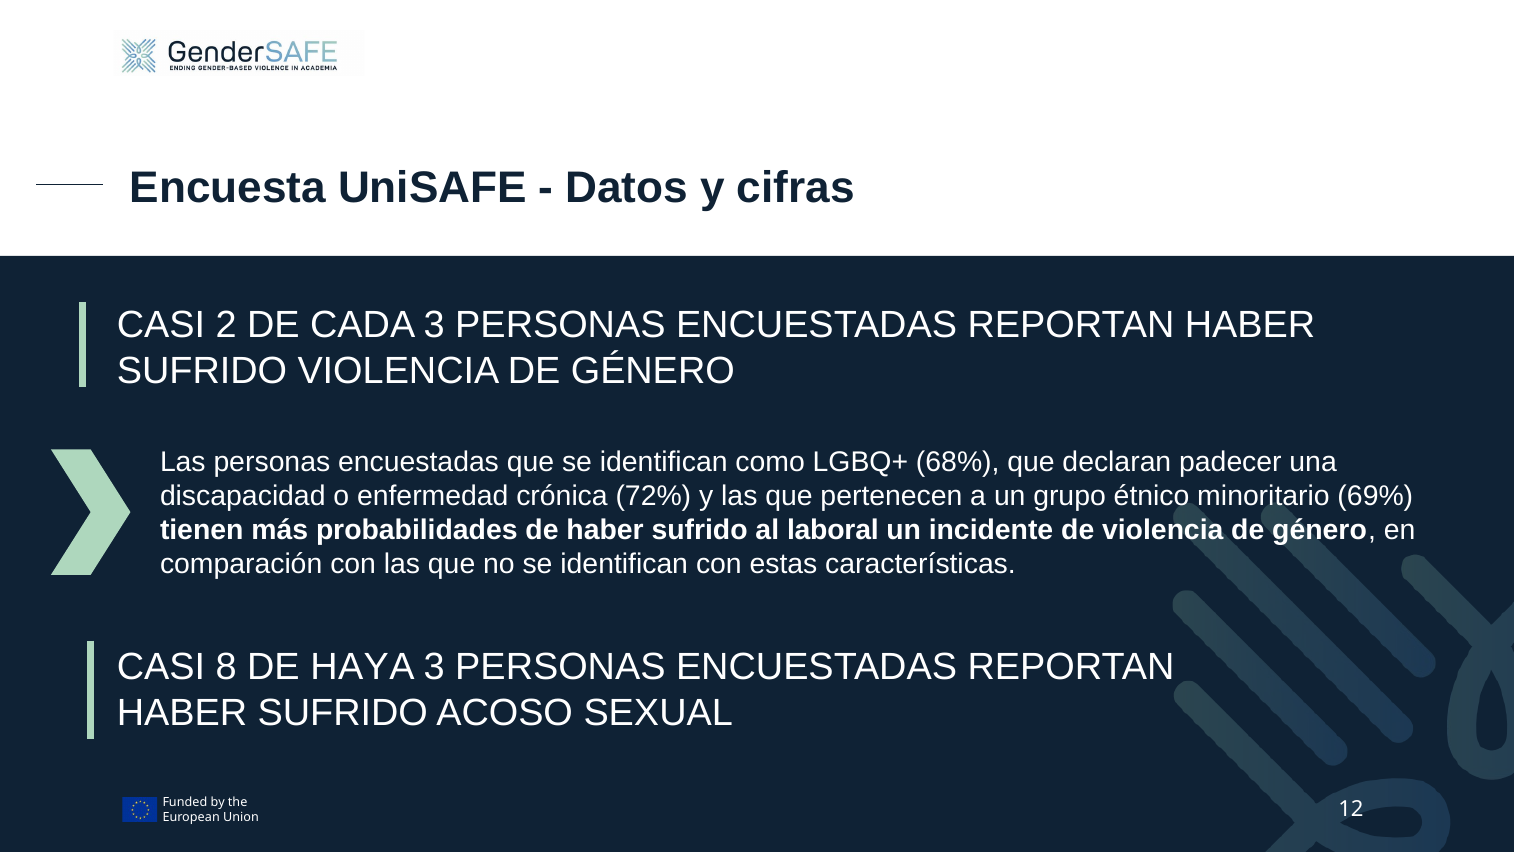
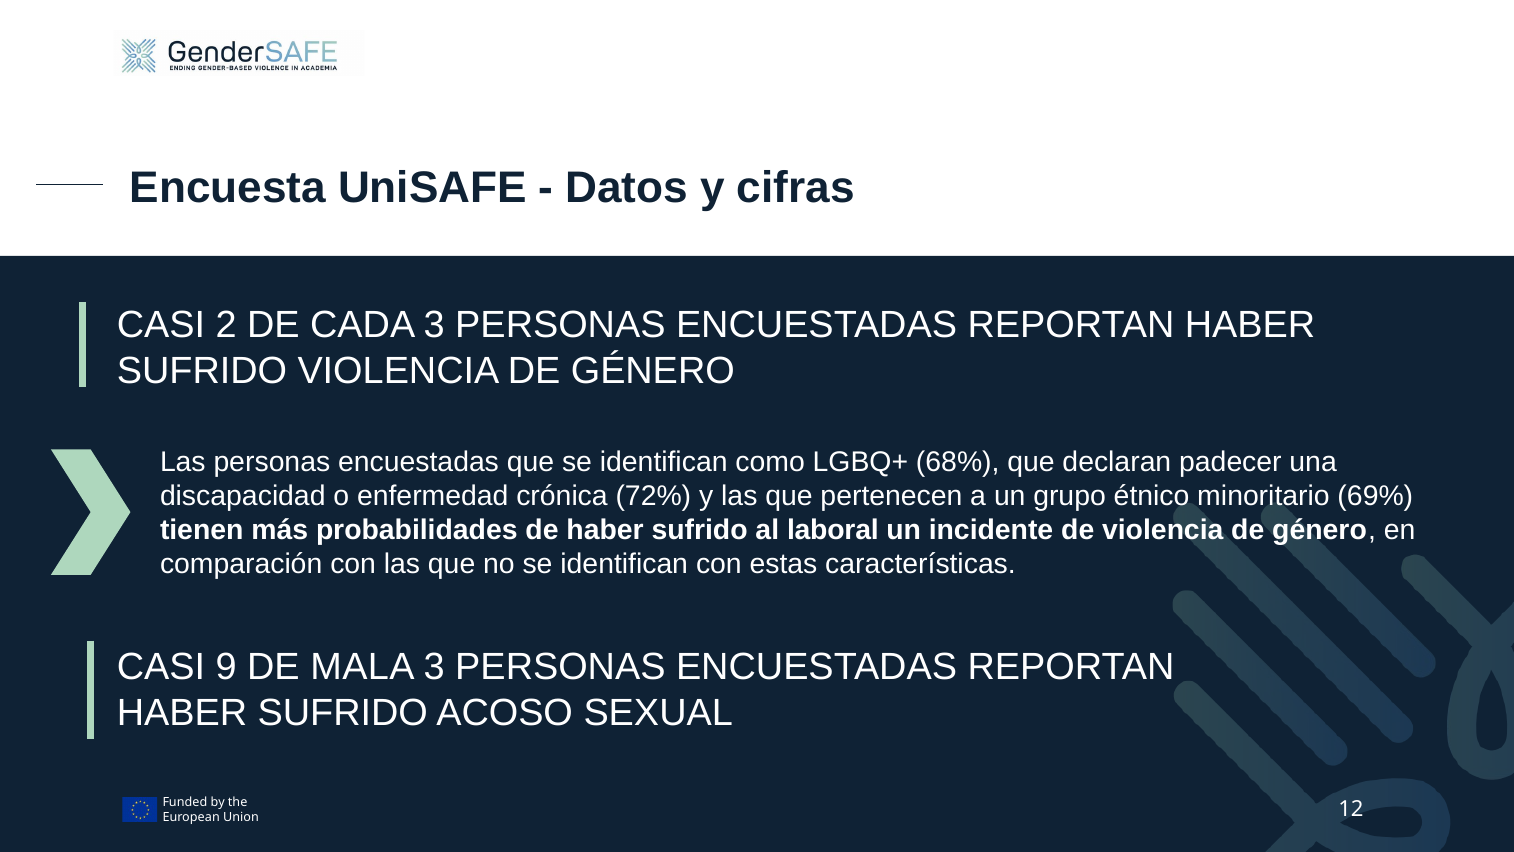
8: 8 -> 9 (226, 667)
HAYA: HAYA -> MALA (362, 667)
